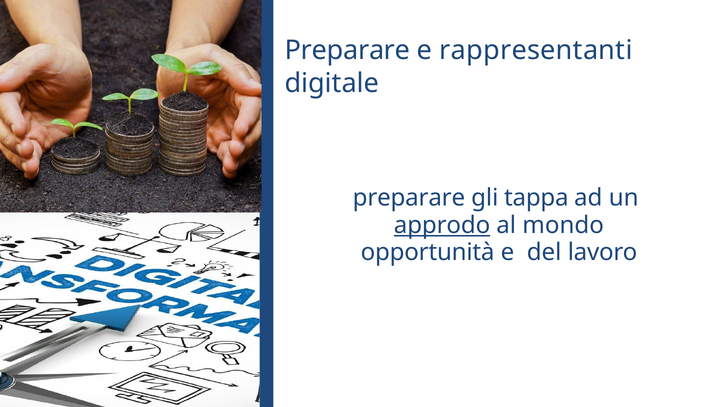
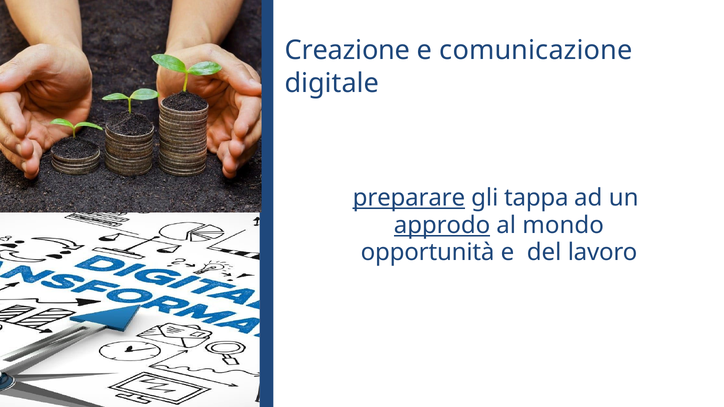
Preparare: Preparare -> Creazione (347, 51)
rappresentanti: rappresentanti -> comunicazione (536, 51)
preparare underline: none -> present (409, 198)
